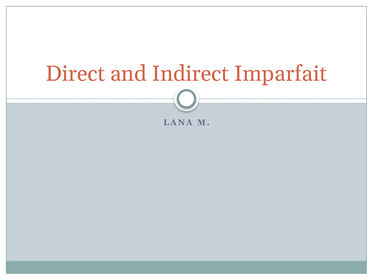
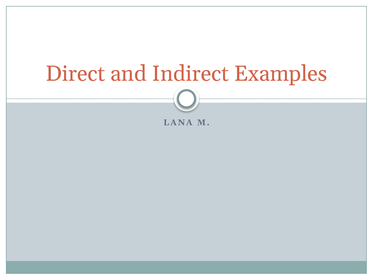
Imparfait: Imparfait -> Examples (281, 74)
